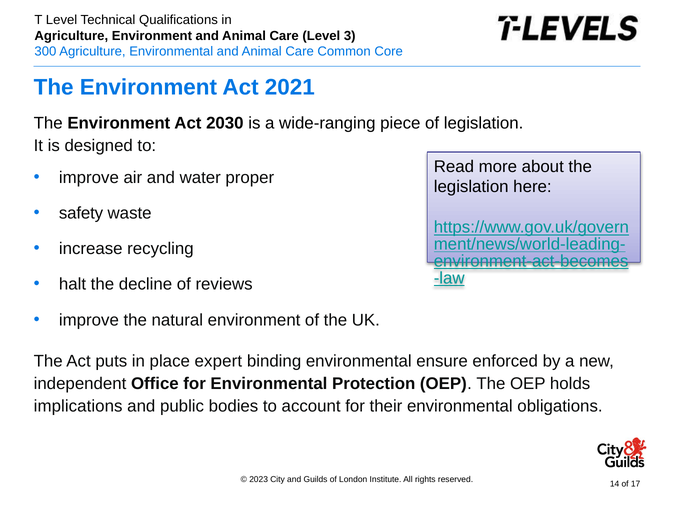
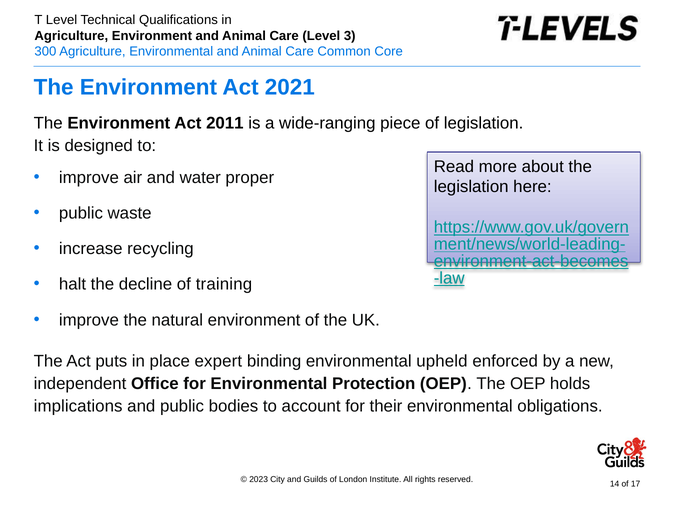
2030: 2030 -> 2011 (225, 123)
safety: safety -> public (81, 213)
reviews: reviews -> training (224, 284)
ensure: ensure -> upheld (442, 361)
